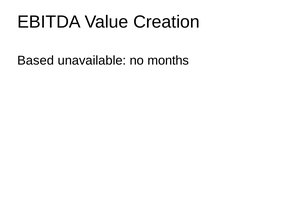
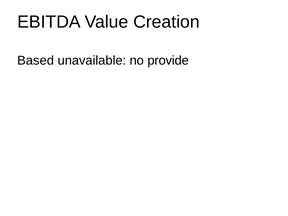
months: months -> provide (168, 60)
